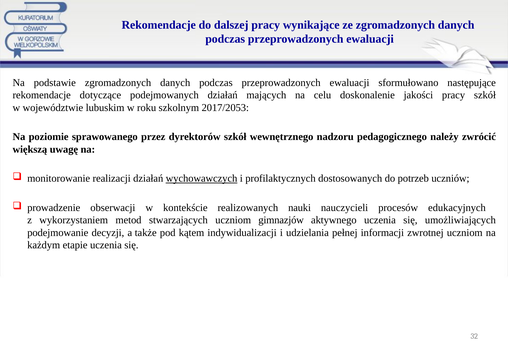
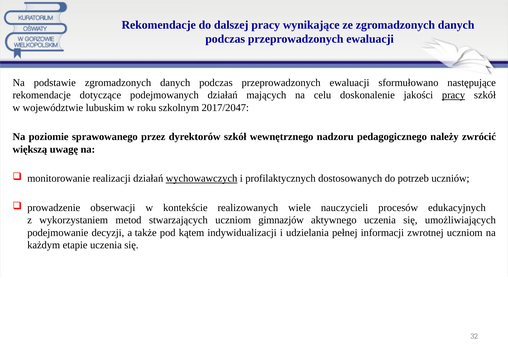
pracy underline: none -> present (454, 95)
2017/2053: 2017/2053 -> 2017/2047 (225, 108)
nauki: nauki -> wiele (300, 207)
